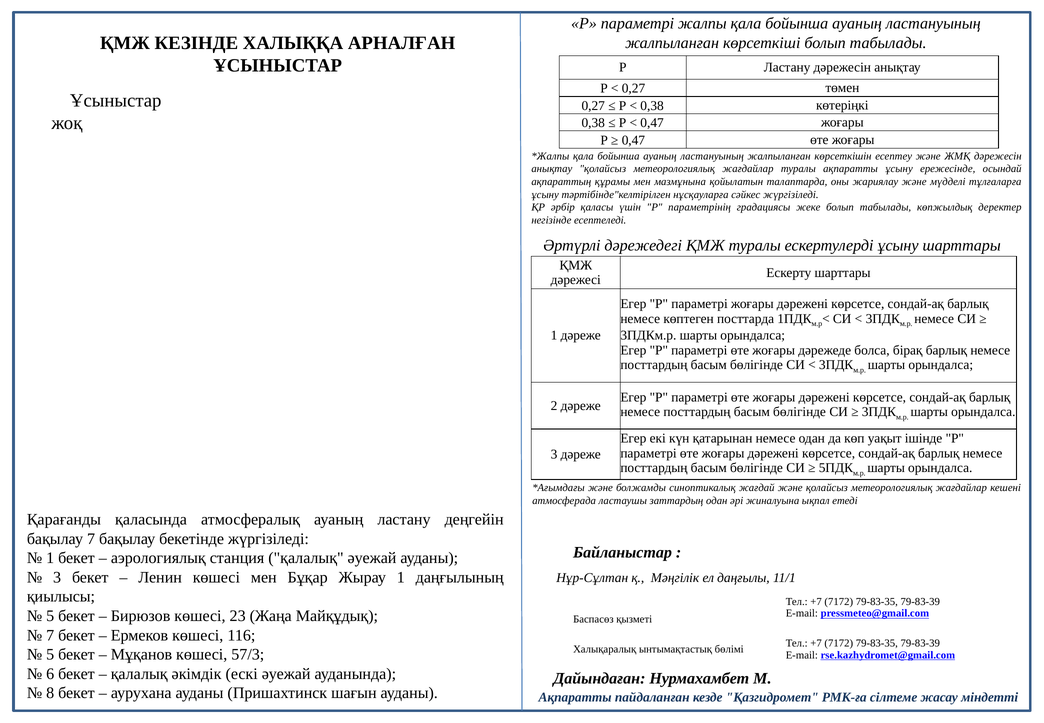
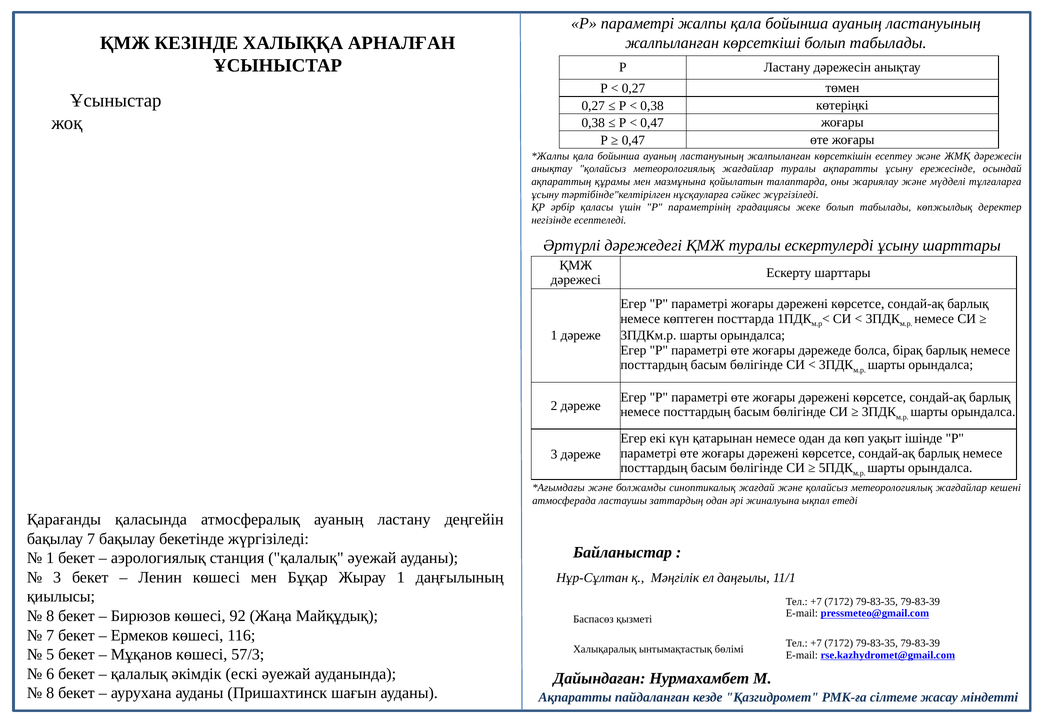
5: 5 -> 8 (50, 616)
23: 23 -> 92 (238, 616)
